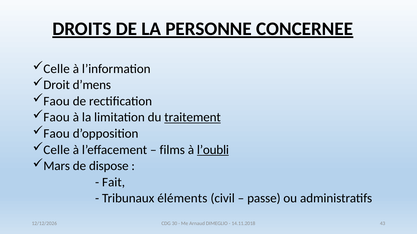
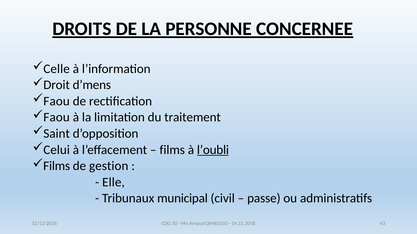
traitement underline: present -> none (193, 118)
Faou: Faou -> Saint (57, 134)
Celle: Celle -> Celui (57, 150)
Mars: Mars -> Films (57, 166)
dispose: dispose -> gestion (109, 166)
Fait: Fait -> Elle (113, 183)
éléments: éléments -> municipal (182, 199)
